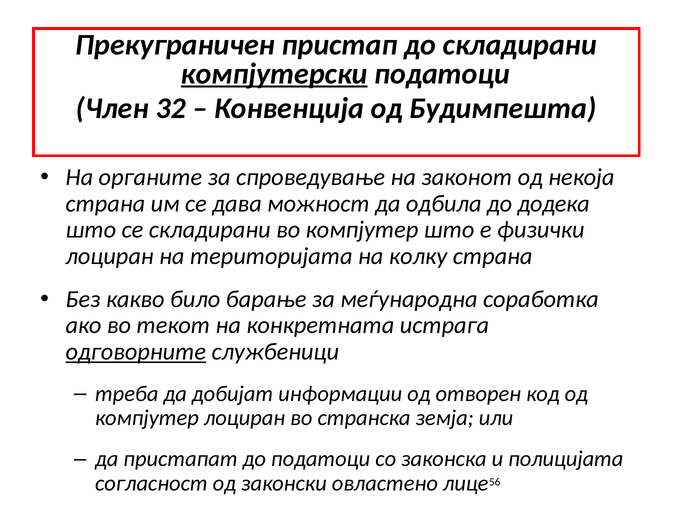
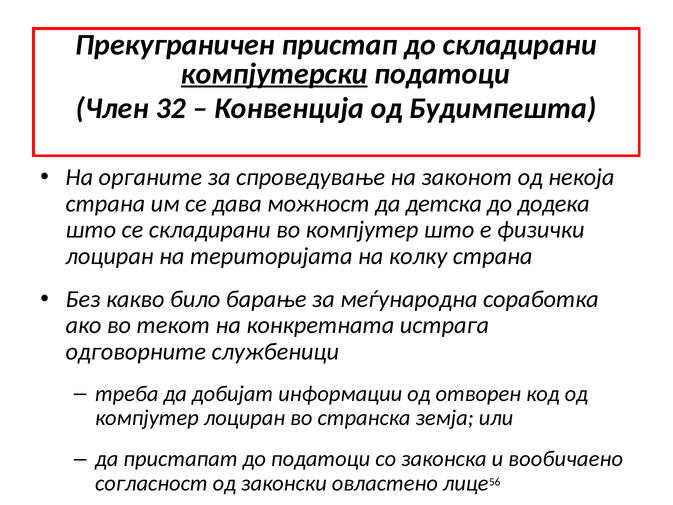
одбила: одбила -> детска (444, 203)
одговорните underline: present -> none (136, 351)
полицијата: полицијата -> вообичаено (566, 459)
